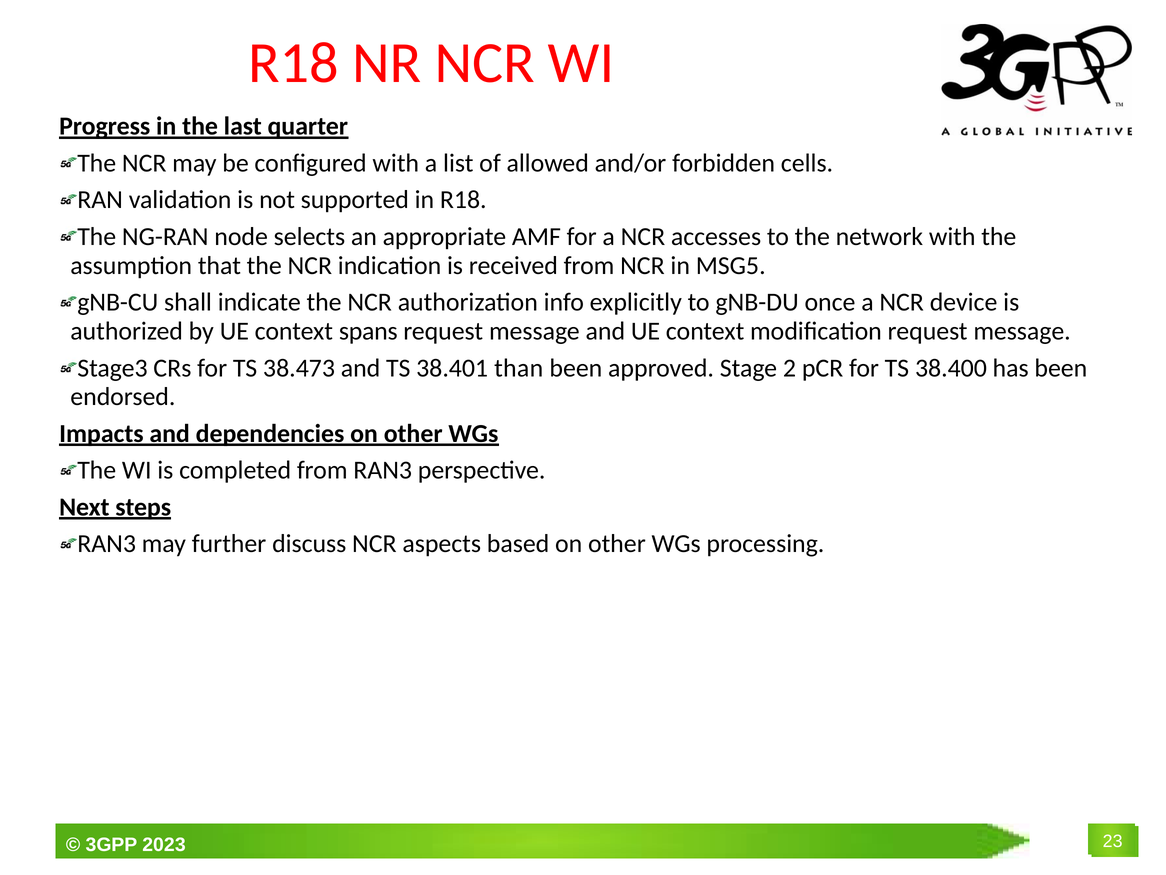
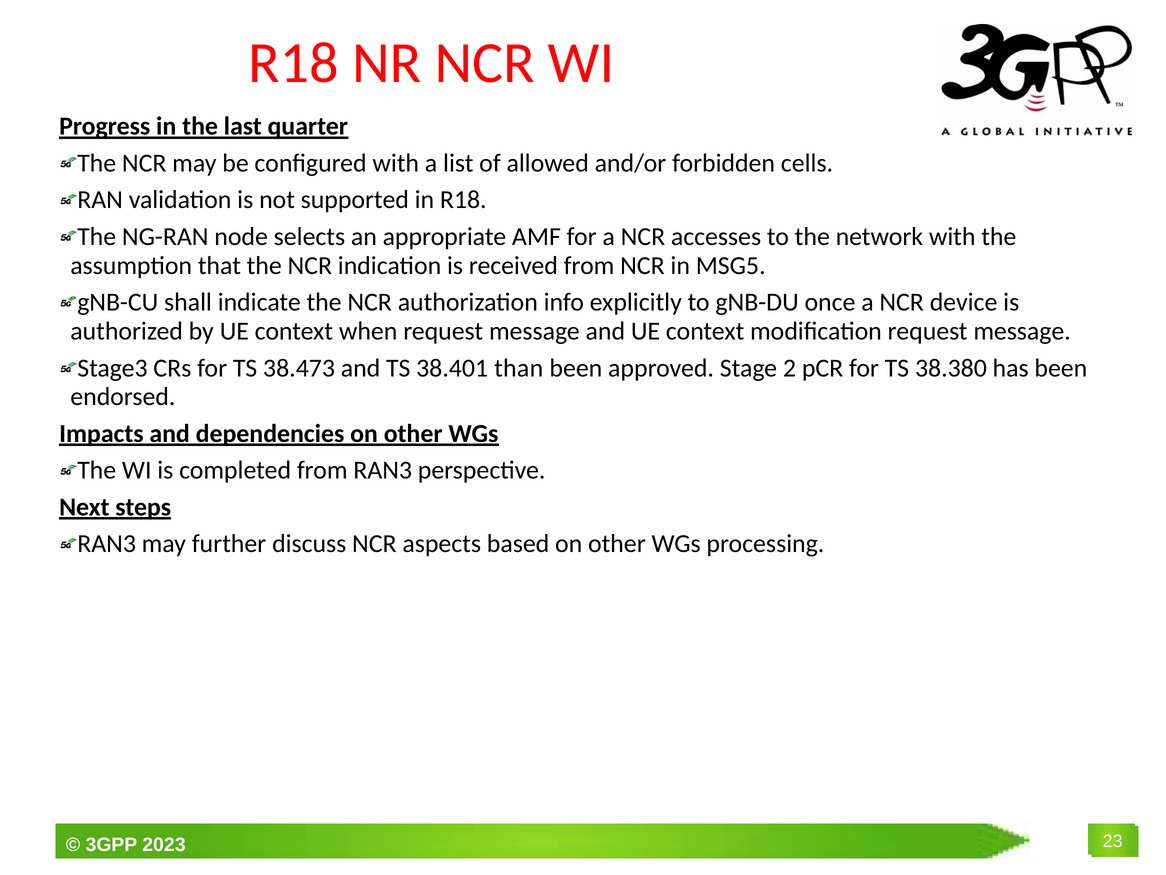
spans: spans -> when (368, 331)
38.400: 38.400 -> 38.380 (951, 368)
